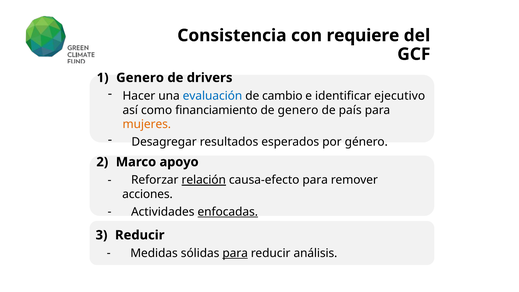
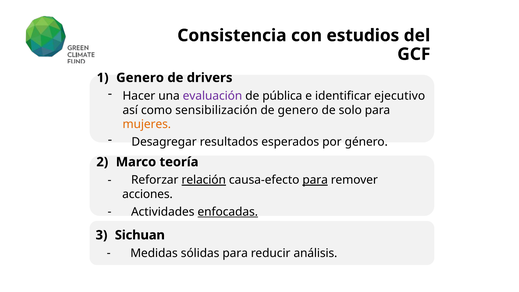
requiere: requiere -> estudios (363, 35)
evaluación colour: blue -> purple (212, 96)
cambio: cambio -> pública (282, 96)
financiamiento: financiamiento -> sensibilización (216, 110)
país: país -> solo (350, 110)
apoyo: apoyo -> teoría (179, 162)
para underline: none -> present (315, 180)
Reducir: Reducir -> Sichuan (140, 235)
para underline: present -> none (235, 253)
